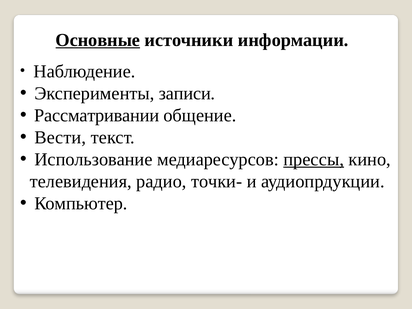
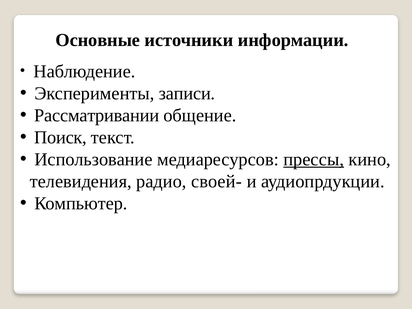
Основные underline: present -> none (98, 40)
Вести: Вести -> Поиск (60, 137)
точки-: точки- -> своей- (216, 181)
